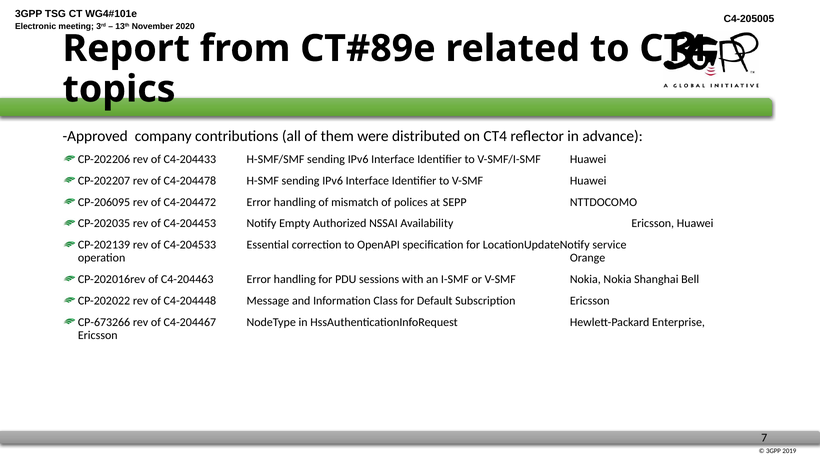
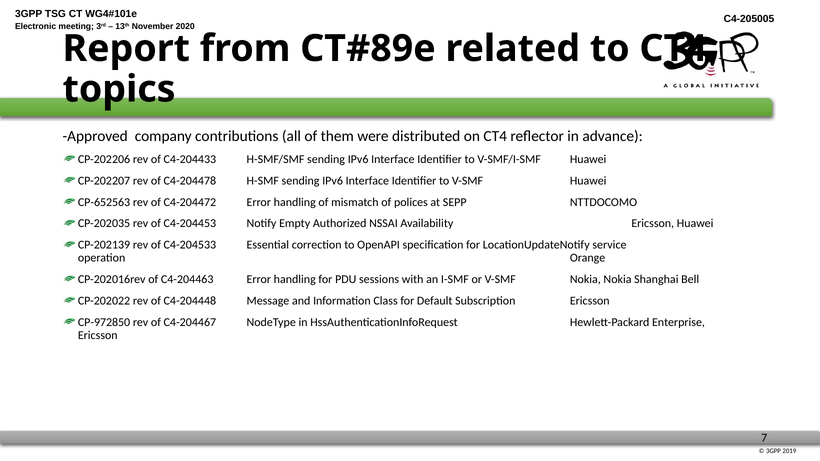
CP-206095: CP-206095 -> CP-652563 (104, 202)
CP-673266: CP-673266 -> CP-972850 (104, 323)
